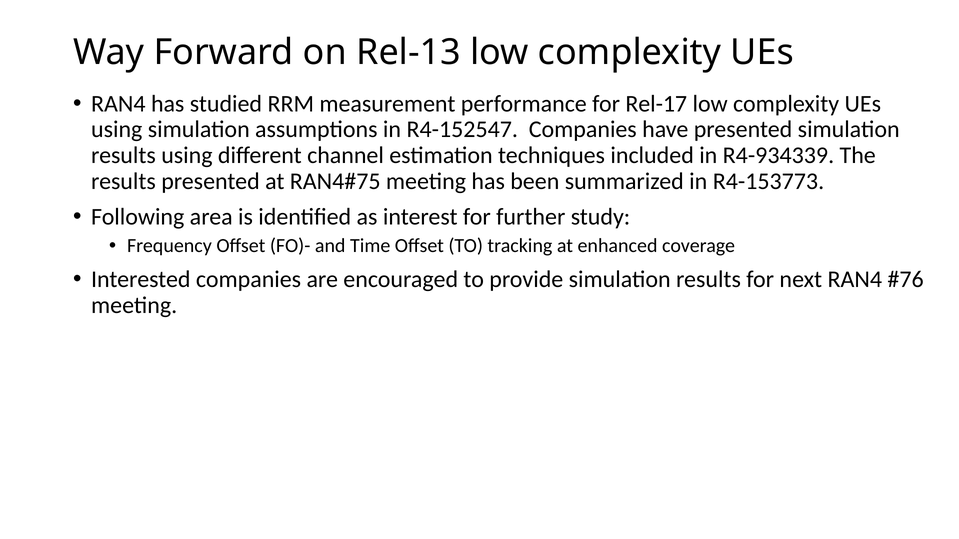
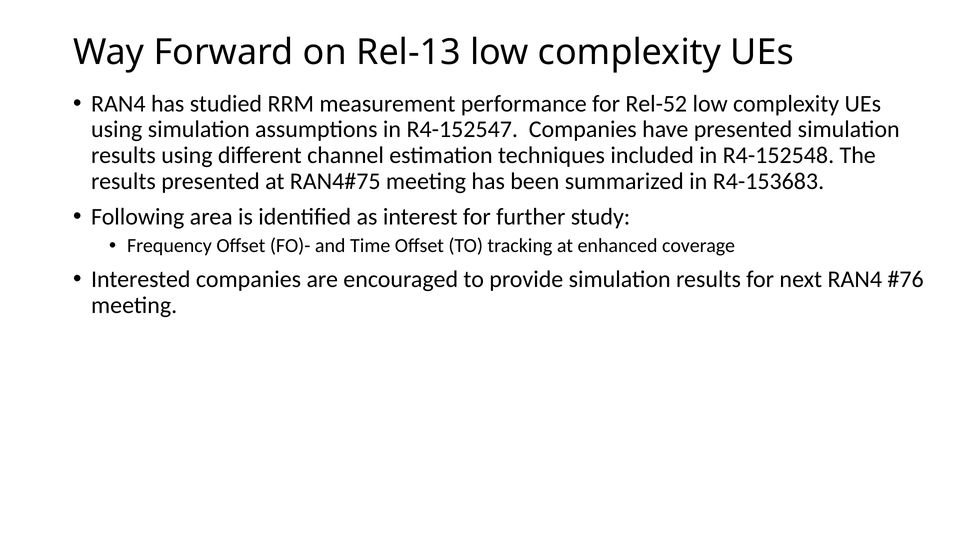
Rel-17: Rel-17 -> Rel-52 (656, 104)
R4-934339: R4-934339 -> R4-152548 (778, 155)
R4-153773: R4-153773 -> R4-153683 (768, 181)
